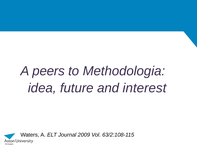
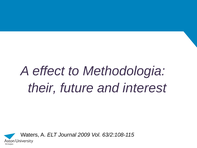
peers: peers -> effect (49, 71)
idea: idea -> their (42, 88)
